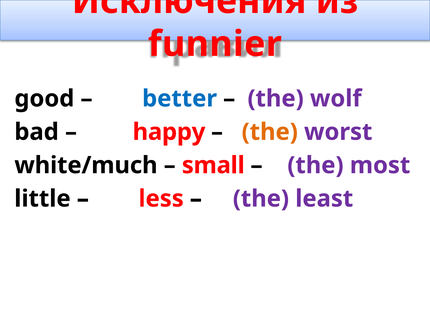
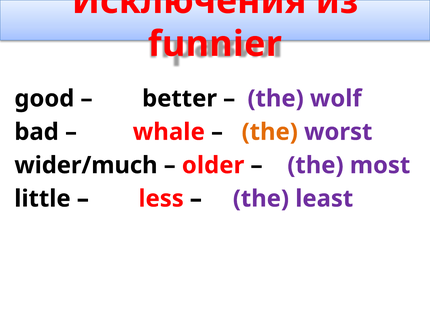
better colour: blue -> black (180, 99)
happy: happy -> whale (169, 132)
white/much: white/much -> wider/much (86, 166)
small: small -> older (213, 166)
